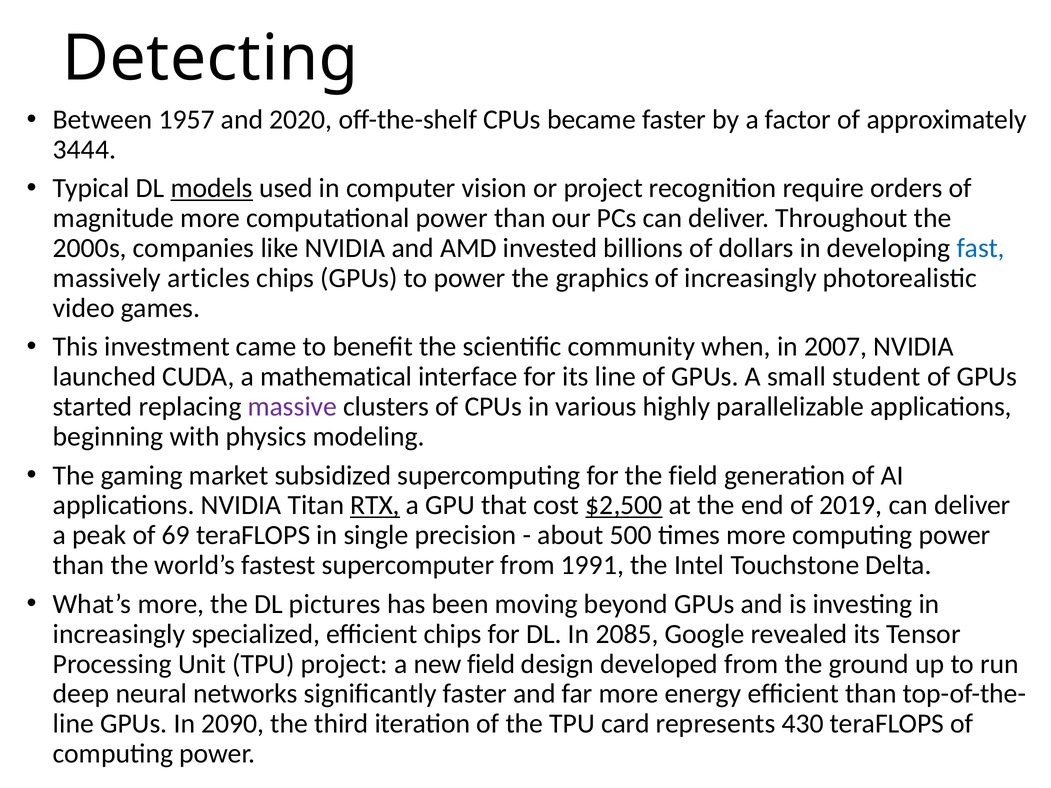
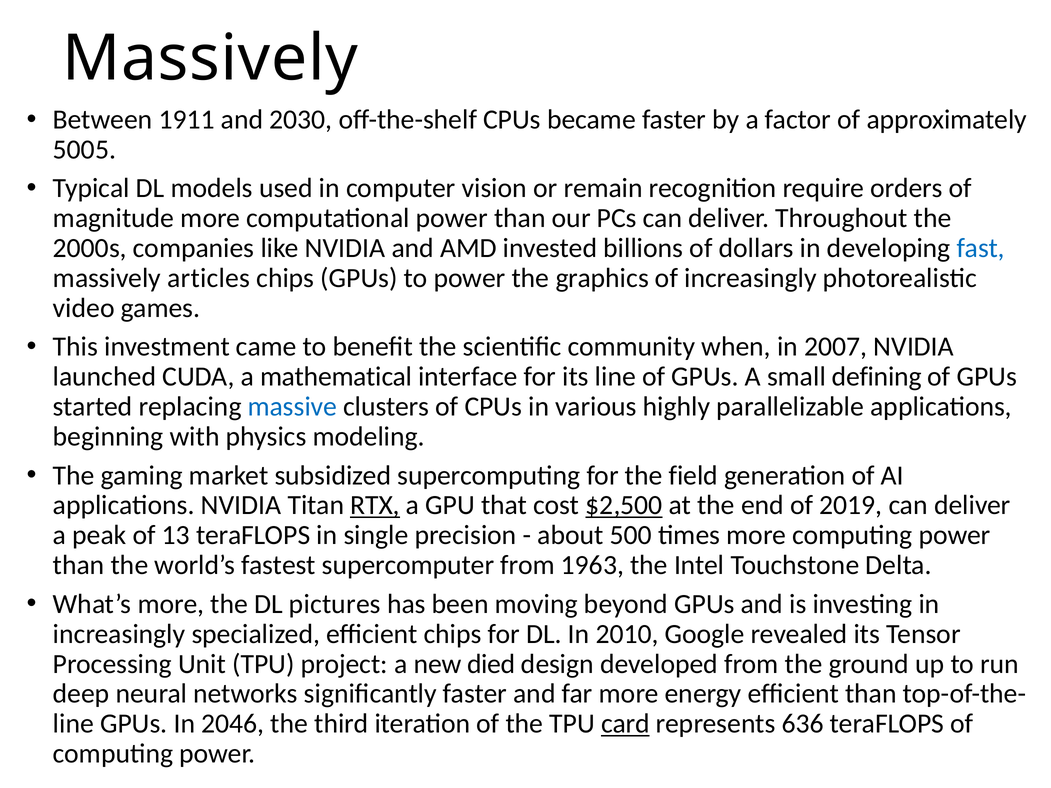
Detecting: Detecting -> Massively (210, 59)
1957: 1957 -> 1911 (187, 120)
2020: 2020 -> 2030 (301, 120)
3444: 3444 -> 5005 (84, 150)
models underline: present -> none (212, 188)
or project: project -> remain (603, 188)
student: student -> defining (877, 377)
massive colour: purple -> blue (292, 407)
69: 69 -> 13 (176, 535)
1991: 1991 -> 1963 (592, 565)
2085: 2085 -> 2010 (627, 634)
new field: field -> died (491, 664)
2090: 2090 -> 2046 (233, 724)
card underline: none -> present (625, 724)
430: 430 -> 636 (803, 724)
